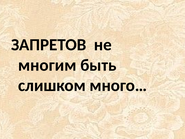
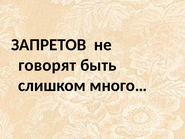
многим: многим -> говорят (47, 65)
